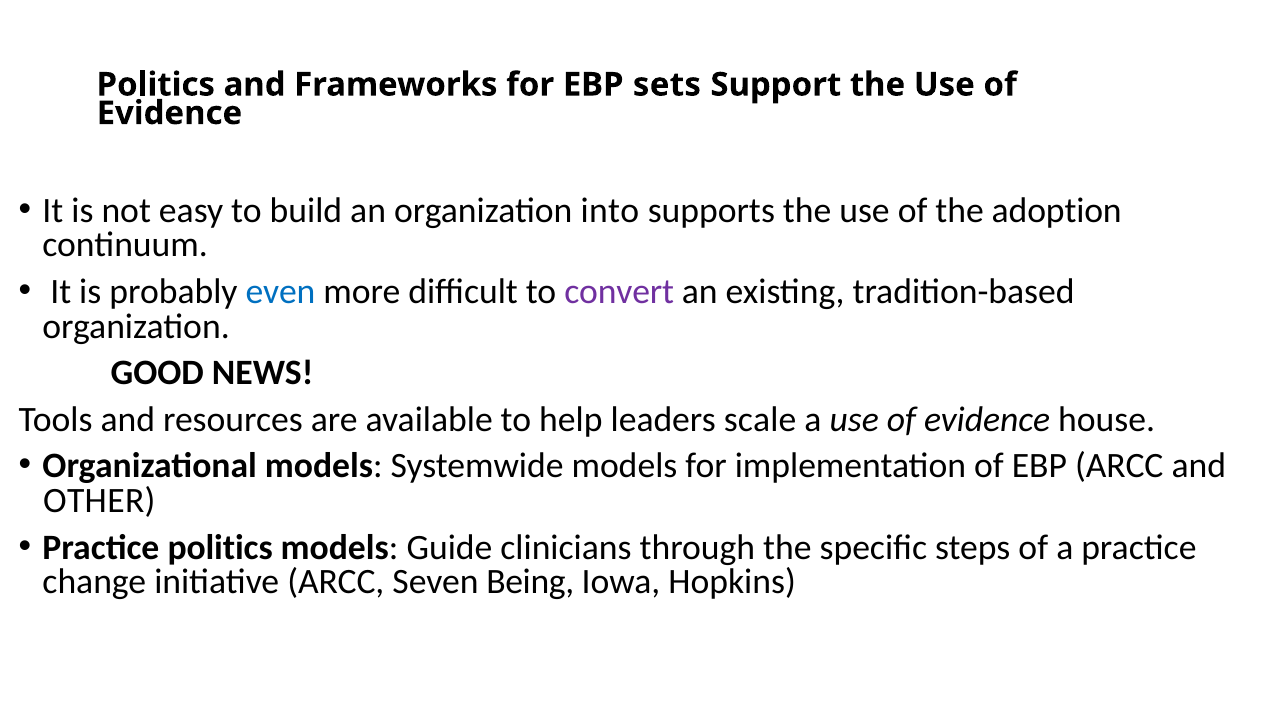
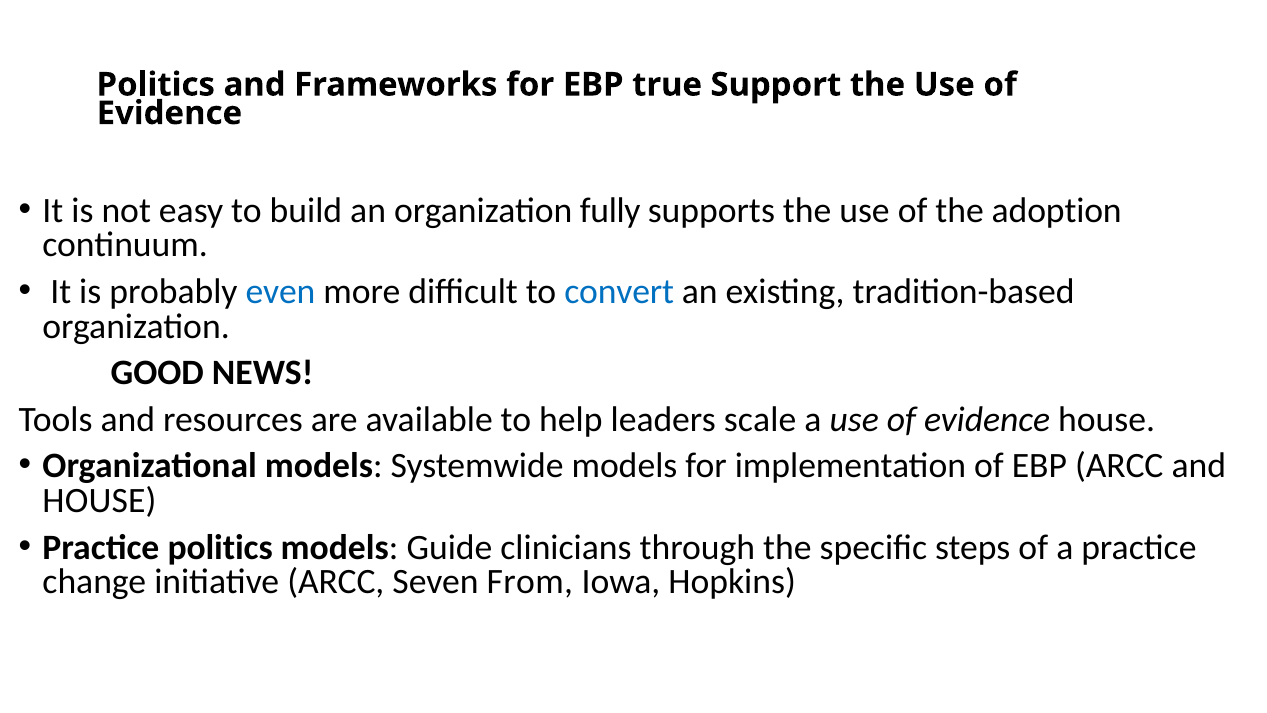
sets: sets -> true (667, 85)
into: into -> fully (610, 210)
convert colour: purple -> blue (619, 292)
OTHER: OTHER -> HOUSE (99, 501)
Being: Being -> From (530, 582)
